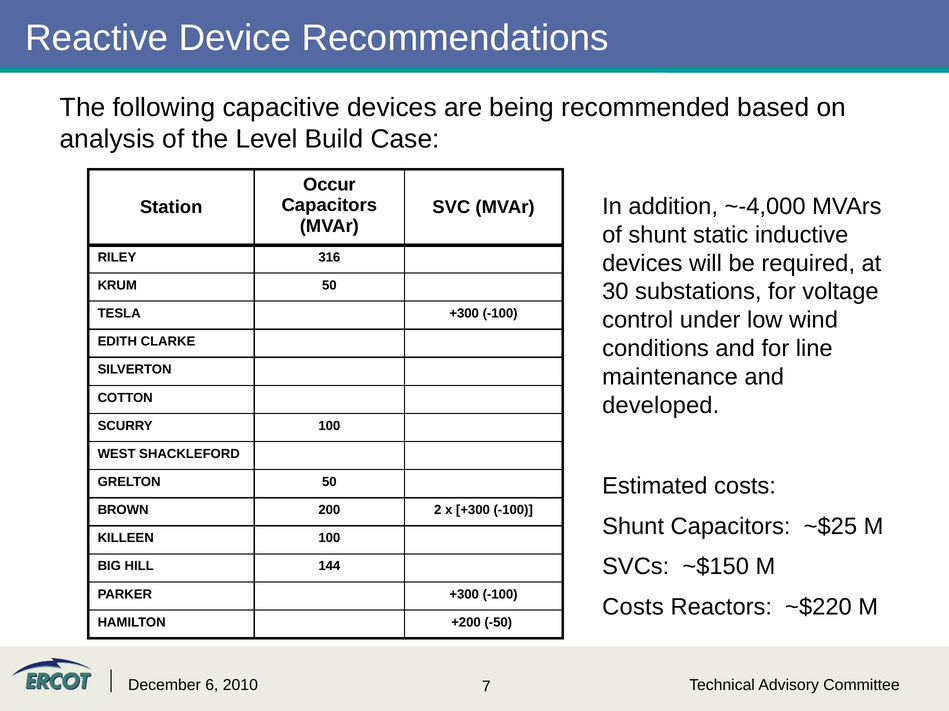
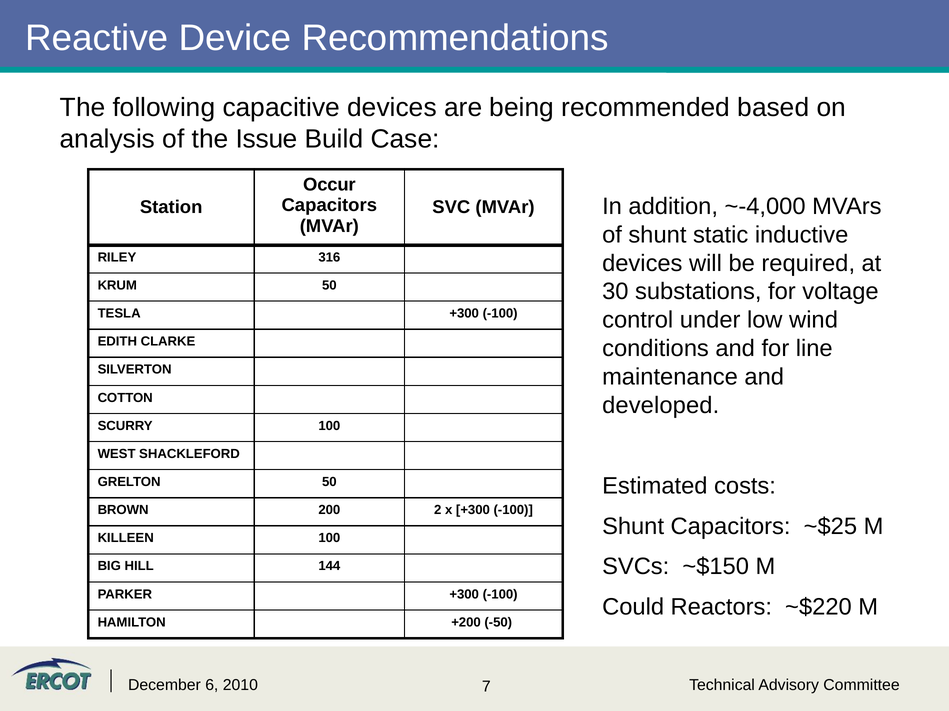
Level: Level -> Issue (267, 139)
Costs: Costs -> Could (633, 608)
